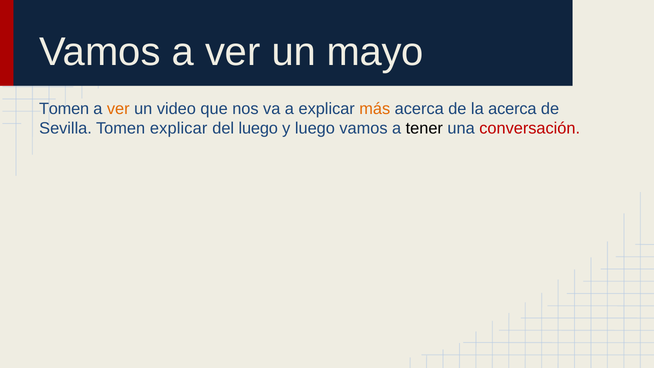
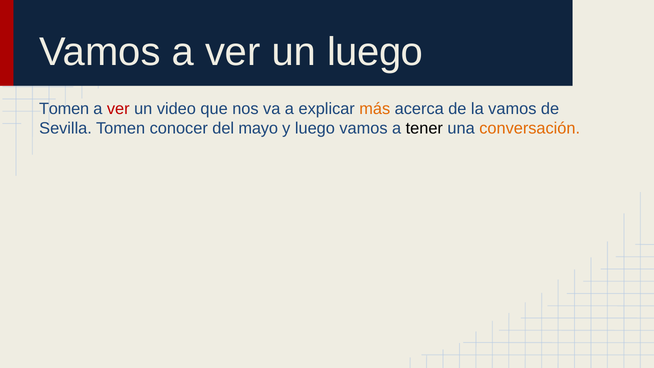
un mayo: mayo -> luego (375, 52)
ver colour: orange -> red (118, 109)
la acerca: acerca -> vamos (512, 109)
Tomen explicar: explicar -> conocer (179, 129)
del luego: luego -> mayo (258, 129)
conversación colour: red -> orange (530, 129)
